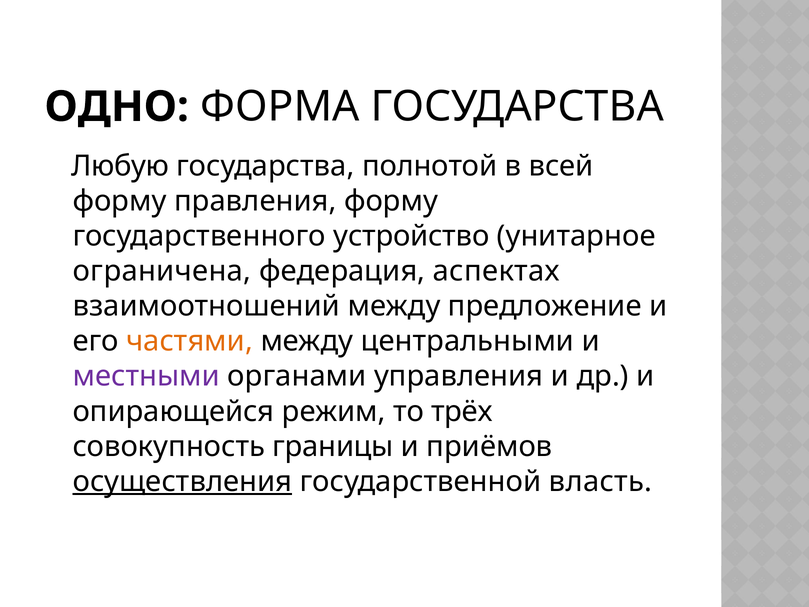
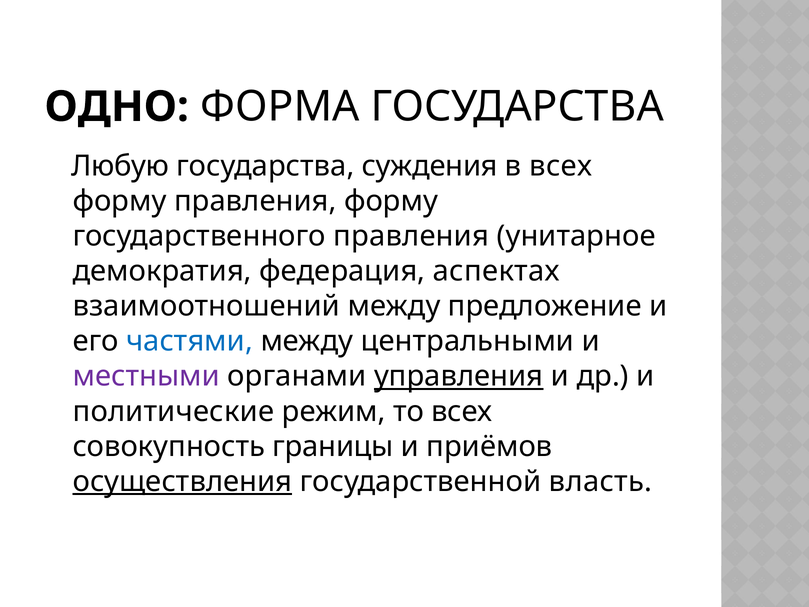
полнотой: полнотой -> суждения (430, 166)
в всей: всей -> всех (561, 166)
государственного устройство: устройство -> правления (411, 236)
ограничена: ограничена -> демократия (162, 271)
частями colour: orange -> blue (189, 341)
управления underline: none -> present (459, 376)
опирающейся: опирающейся -> политические (173, 411)
то трёх: трёх -> всех (462, 411)
